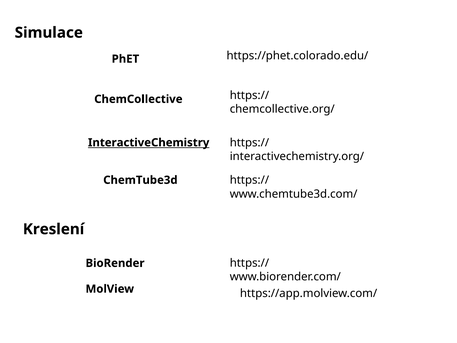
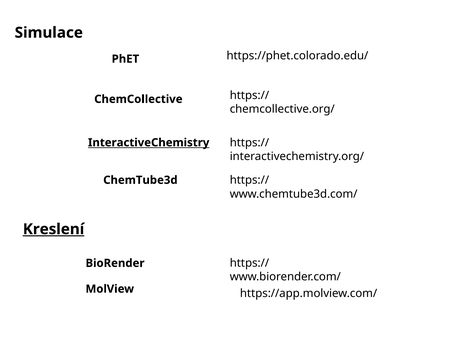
Kreslení underline: none -> present (54, 229)
